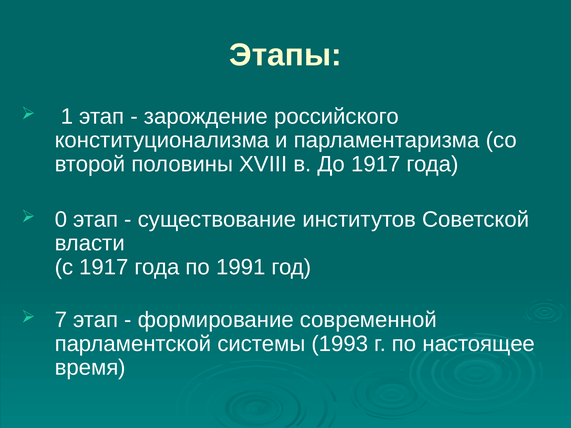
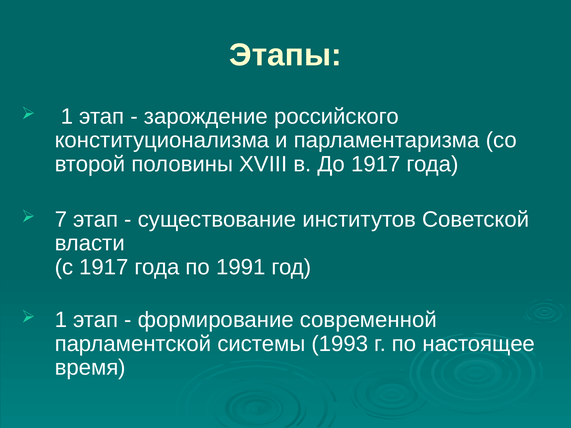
0: 0 -> 7 (61, 219)
7: 7 -> 1 (61, 320)
